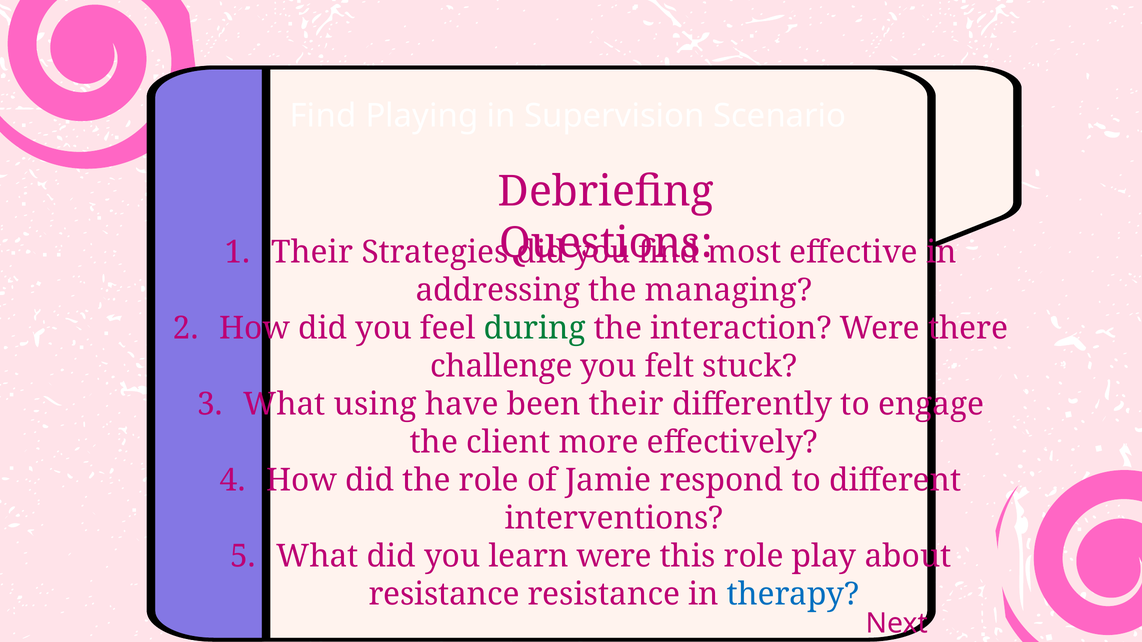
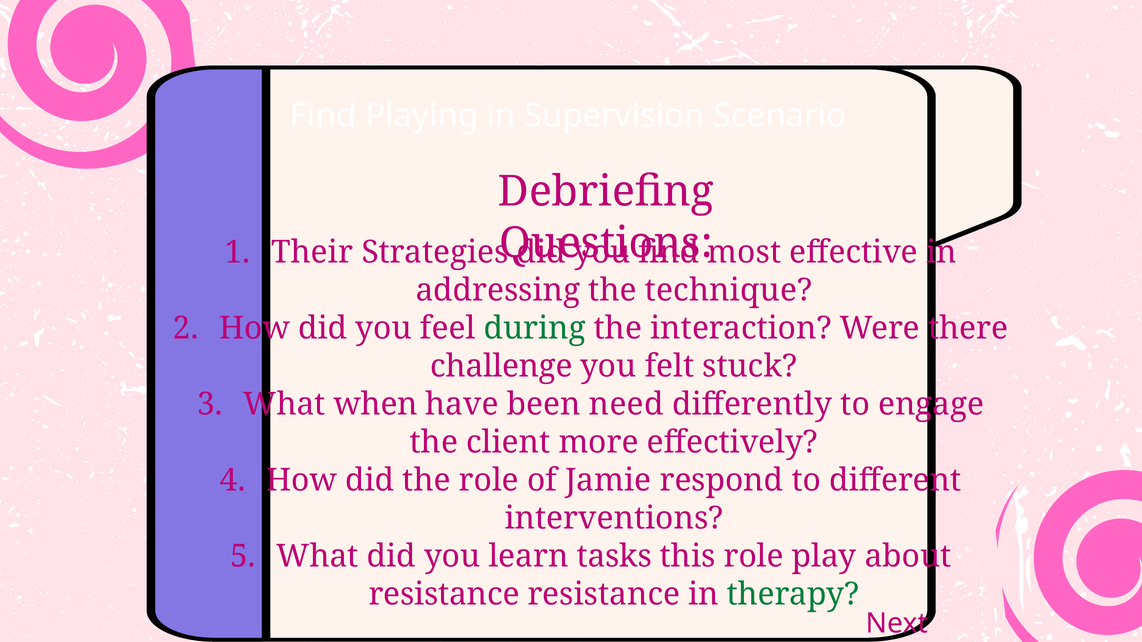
managing: managing -> technique (729, 290)
using: using -> when (376, 405)
been their: their -> need (626, 405)
learn were: were -> tasks (614, 557)
therapy colour: blue -> green (793, 595)
